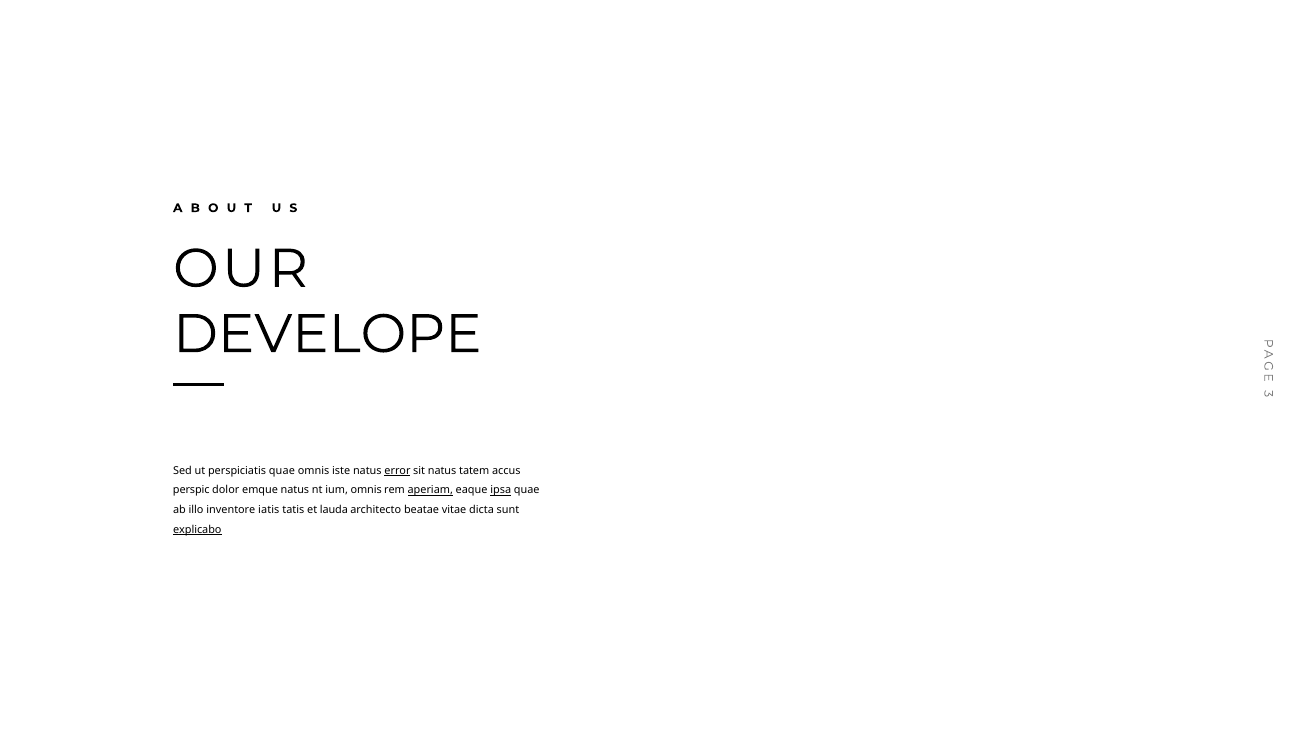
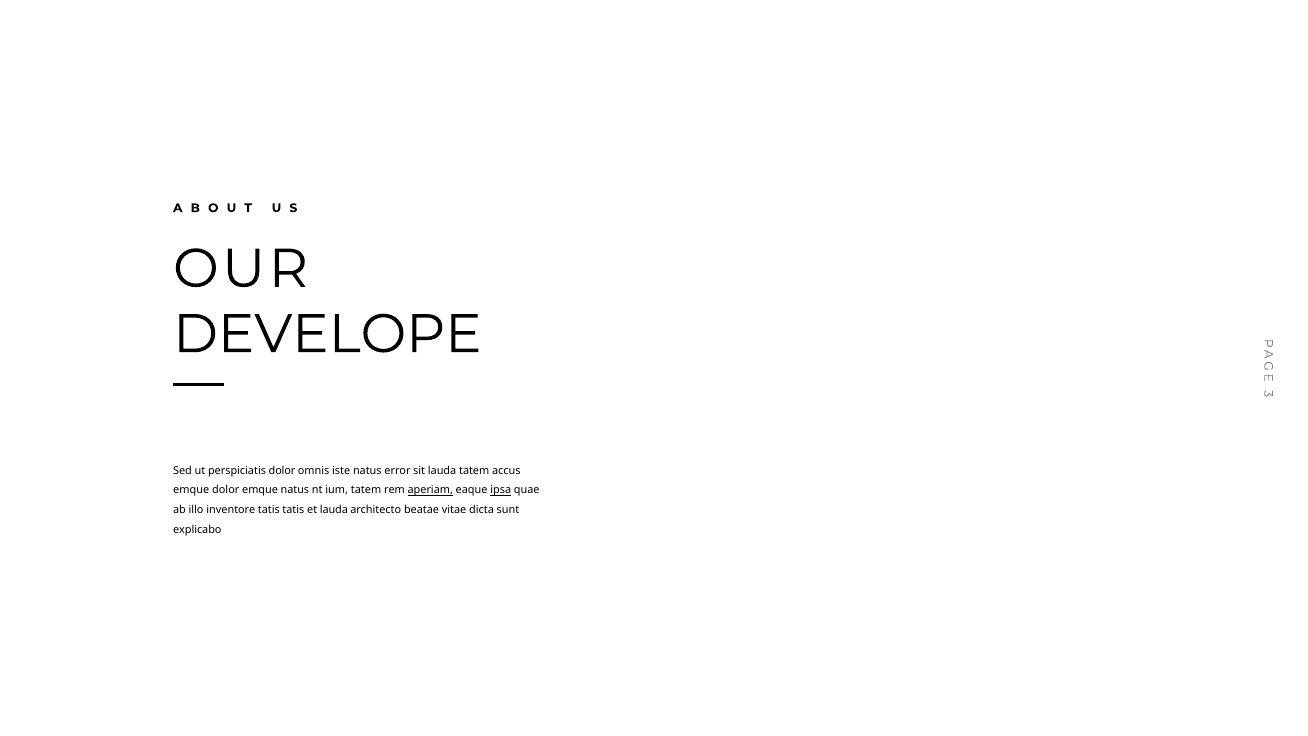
perspiciatis quae: quae -> dolor (282, 471)
error underline: present -> none (397, 471)
sit natus: natus -> lauda (442, 471)
perspic: perspic -> emque (191, 490)
ium omnis: omnis -> tatem (366, 490)
inventore iatis: iatis -> tatis (269, 510)
explicabo underline: present -> none (197, 529)
